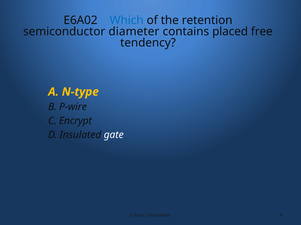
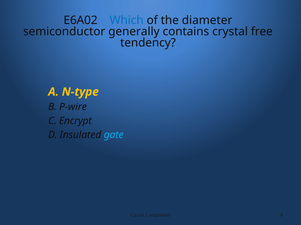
retention: retention -> diameter (207, 20)
diameter: diameter -> generally (134, 32)
placed: placed -> crystal (230, 32)
gate colour: white -> light blue (114, 135)
